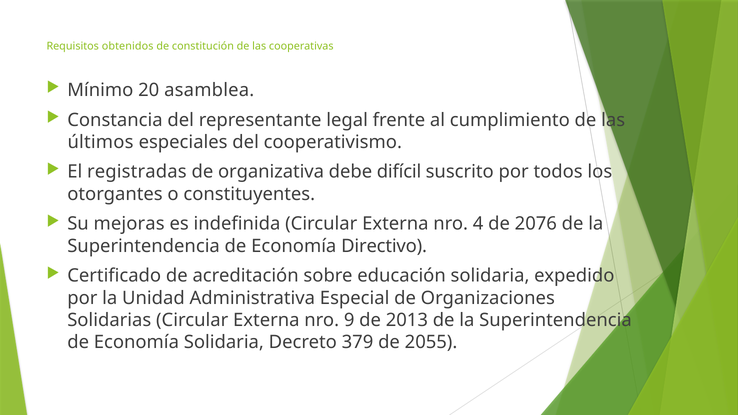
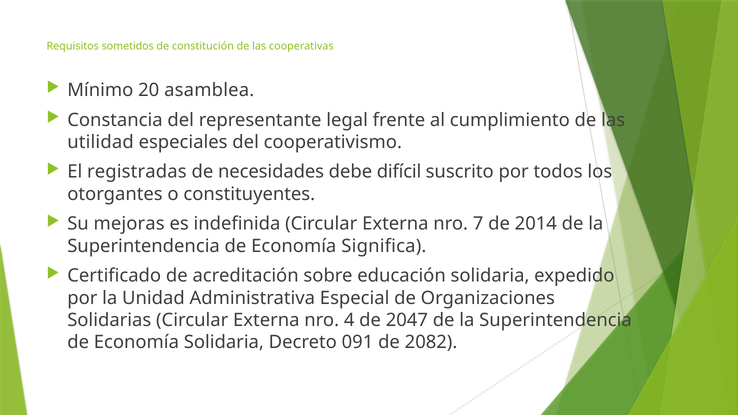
obtenidos: obtenidos -> sometidos (128, 46)
últimos: últimos -> utilidad (101, 142)
organizativa: organizativa -> necesidades (271, 172)
4: 4 -> 7 (478, 224)
2076: 2076 -> 2014 (536, 224)
Directivo: Directivo -> Significa (384, 246)
9: 9 -> 4 (349, 320)
2013: 2013 -> 2047 (407, 320)
379: 379 -> 091 (358, 342)
2055: 2055 -> 2082 (431, 342)
